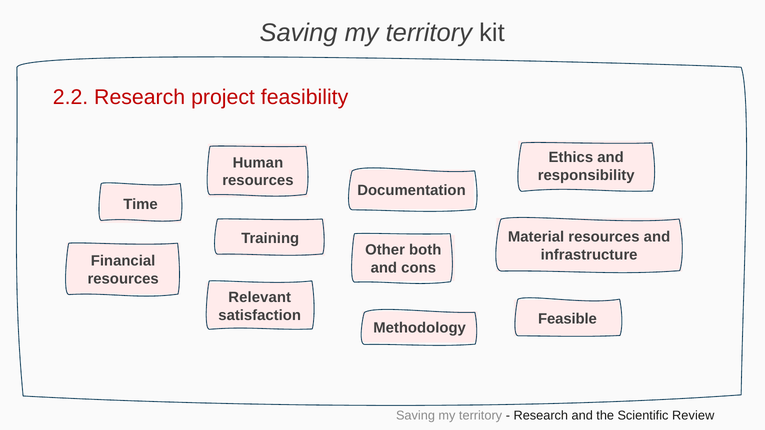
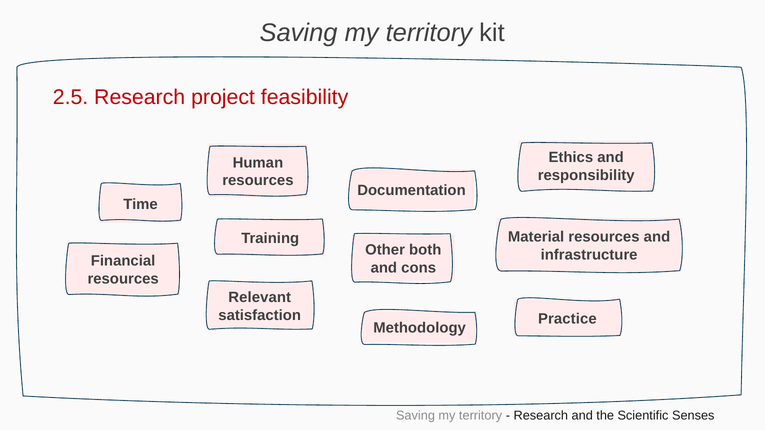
2.2: 2.2 -> 2.5 (71, 97)
Feasible: Feasible -> Practice (567, 319)
Review: Review -> Senses (693, 416)
